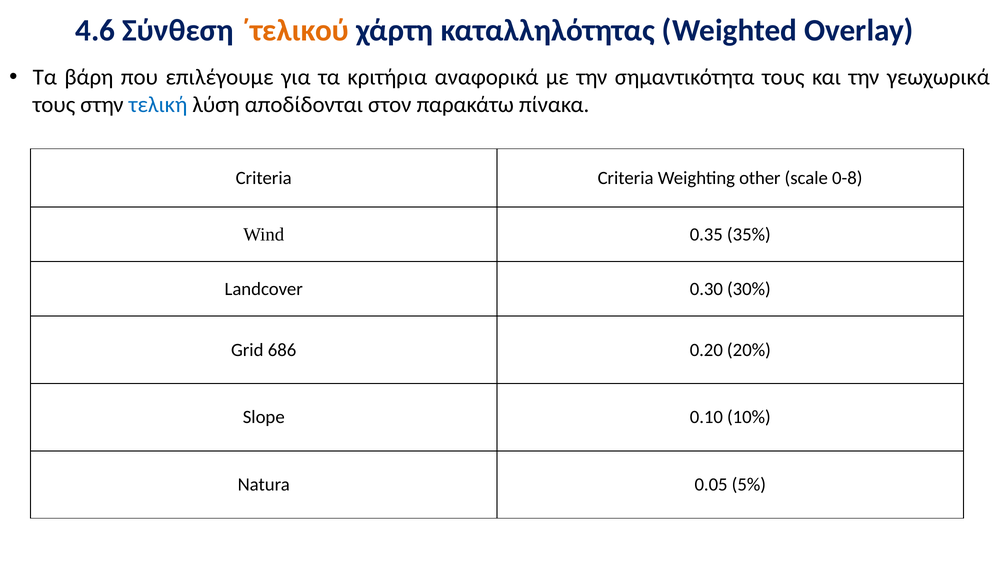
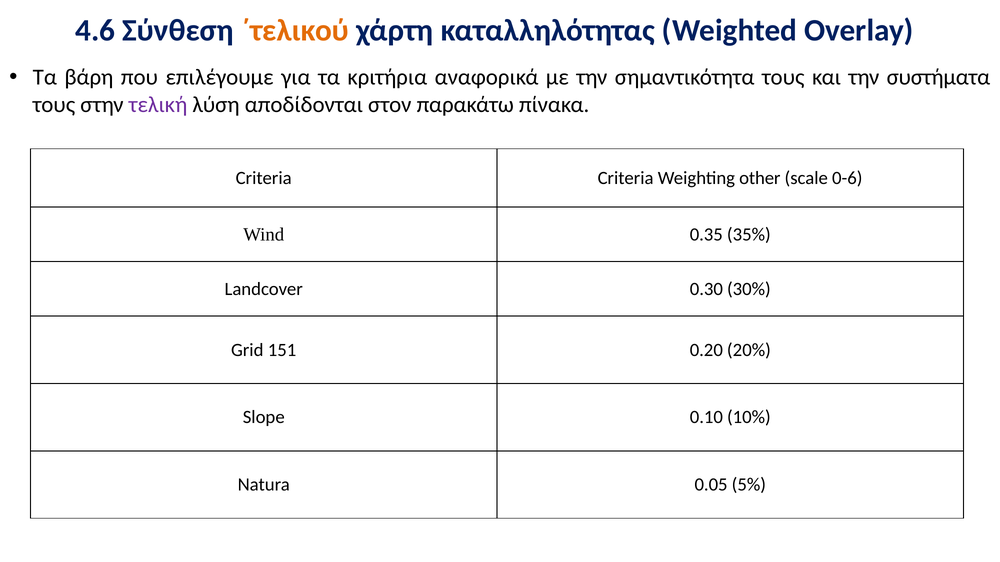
γεωχωρικά: γεωχωρικά -> συστήματα (938, 77)
τελική colour: blue -> purple (158, 105)
0-8: 0-8 -> 0-6 (847, 178)
686: 686 -> 151 (282, 350)
